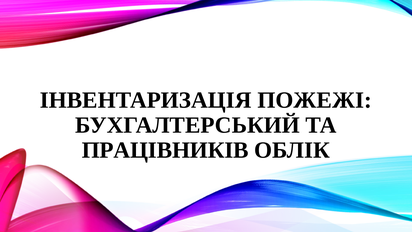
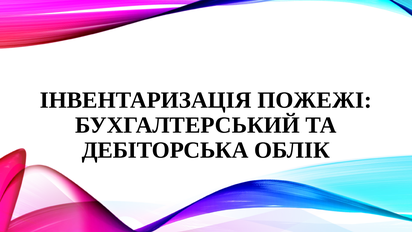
ПРАЦІВНИКІВ: ПРАЦІВНИКІВ -> ДЕБІТОРСЬКА (165, 150)
